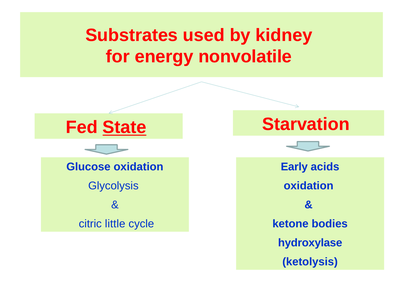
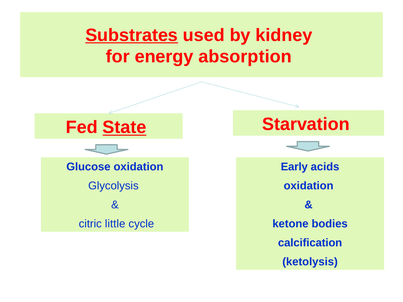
Substrates underline: none -> present (132, 35)
nonvolatile: nonvolatile -> absorption (245, 57)
hydroxylase: hydroxylase -> calcification (310, 243)
